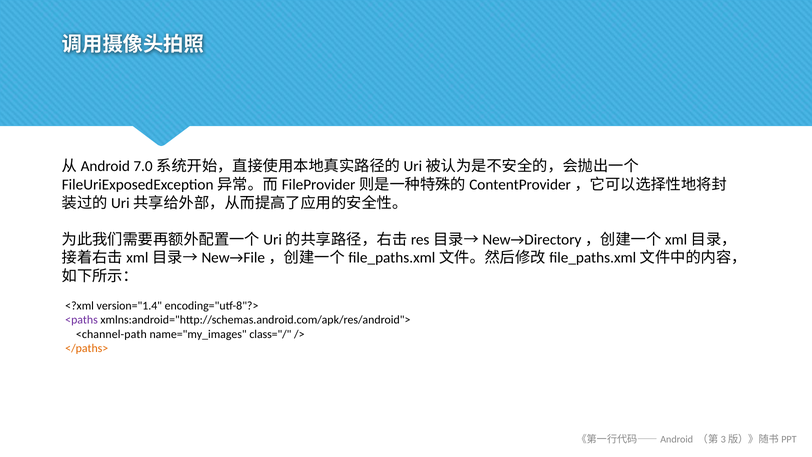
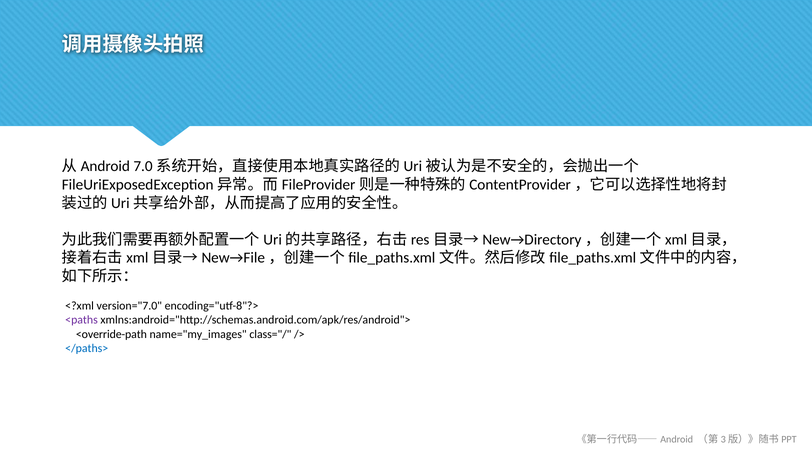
version="1.4: version="1.4 -> version="7.0 (129, 306)
<channel-path: <channel-path -> <override-path (111, 334)
</paths> colour: orange -> blue (87, 348)
